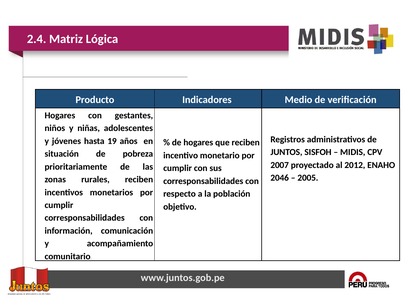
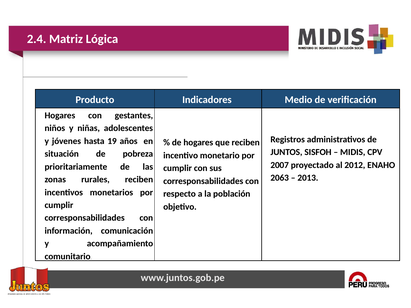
2046: 2046 -> 2063 (280, 178)
2005: 2005 -> 2013 (308, 178)
